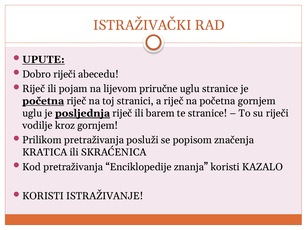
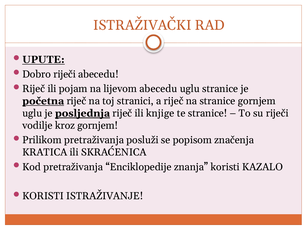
lijevom priručne: priručne -> abecedu (158, 89)
na početna: početna -> stranice (217, 101)
barem: barem -> knjige (160, 113)
